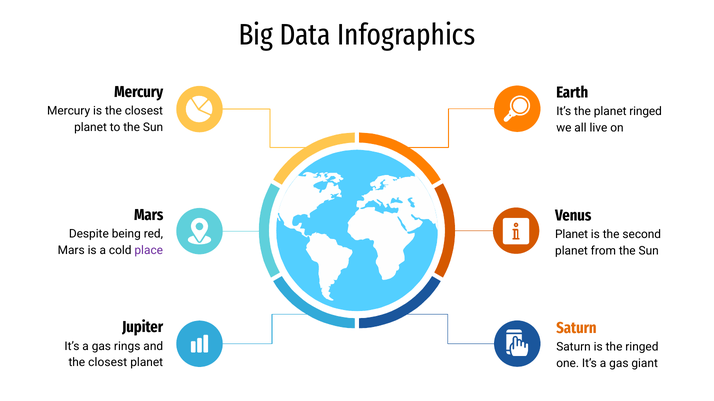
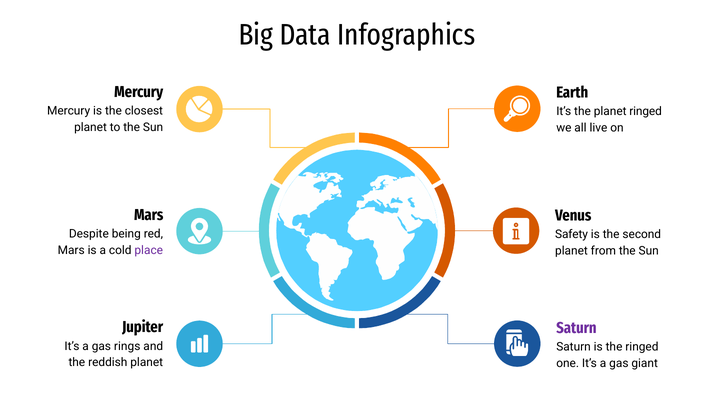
Planet: Planet -> Safety (572, 235)
Saturn colour: orange -> purple (576, 329)
closest: closest -> reddish (108, 363)
